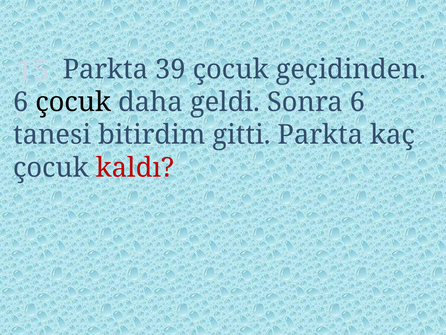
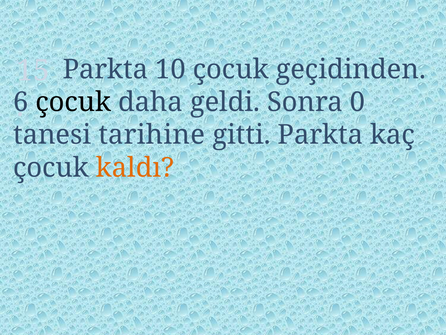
39: 39 -> 10 (171, 69)
Sonra 6: 6 -> 0 (357, 102)
bitirdim: bitirdim -> tarihine (152, 135)
kaldı colour: red -> orange (135, 167)
